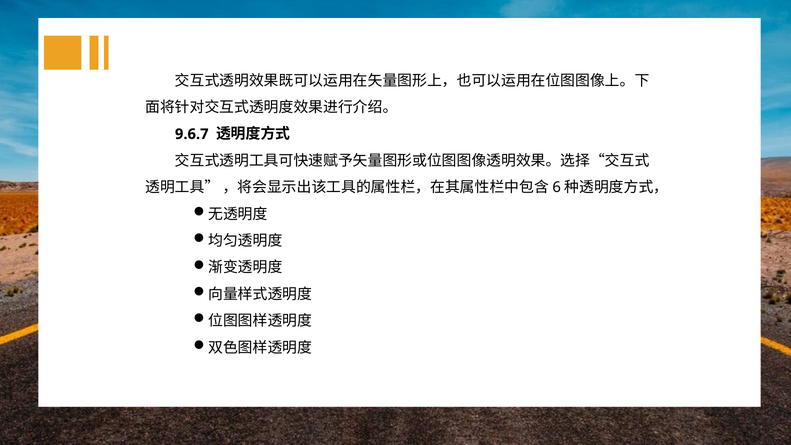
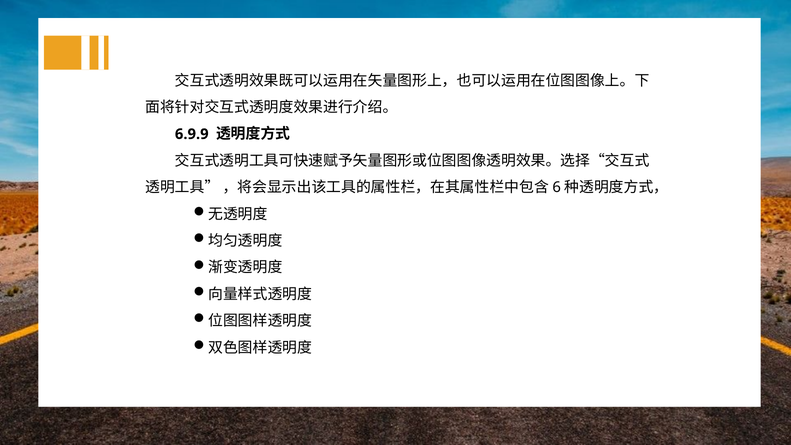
9.6.7: 9.6.7 -> 6.9.9 (192, 134)
